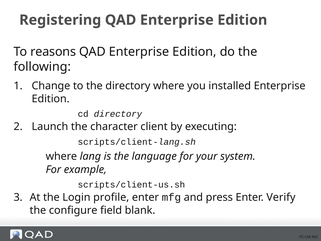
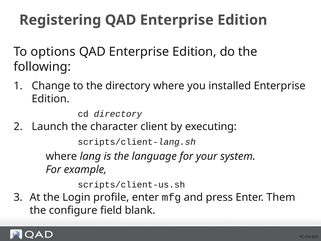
reasons: reasons -> options (53, 52)
Verify: Verify -> Them (281, 197)
